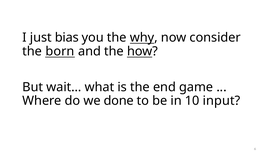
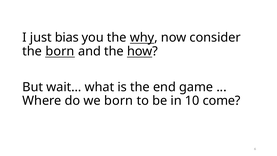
we done: done -> born (119, 101)
input: input -> come (222, 101)
